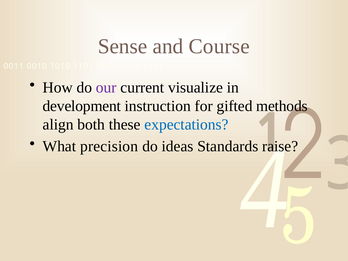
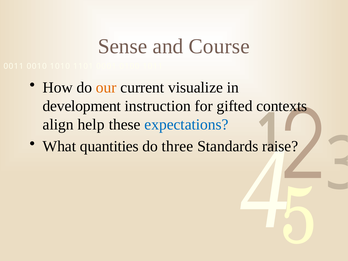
our colour: purple -> orange (106, 88)
methods: methods -> contexts (282, 106)
both: both -> help (91, 125)
precision: precision -> quantities (109, 146)
ideas: ideas -> three (177, 146)
